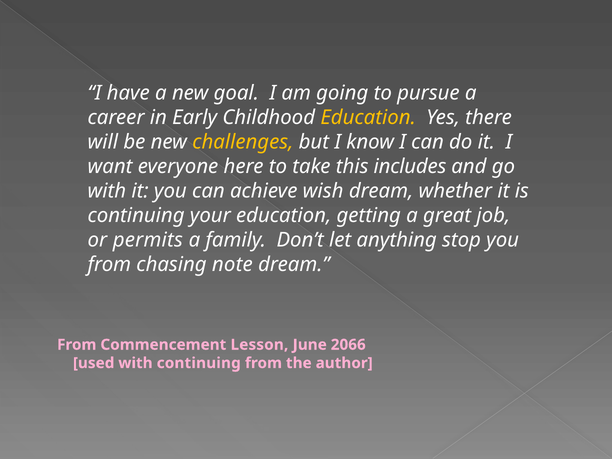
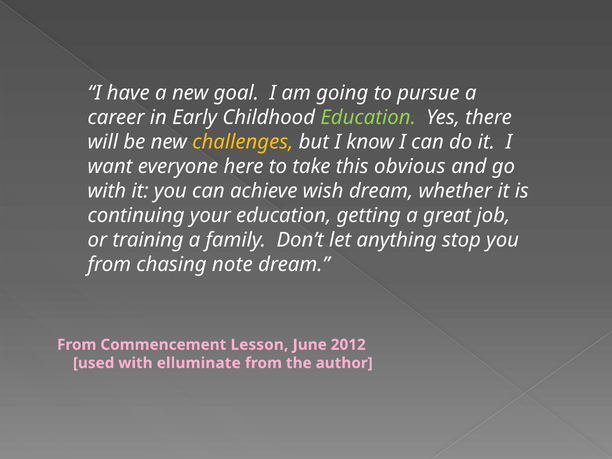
Education colour: yellow -> light green (368, 118)
includes: includes -> obvious (410, 167)
permits: permits -> training (148, 240)
2066: 2066 -> 2012 (348, 345)
with continuing: continuing -> elluminate (199, 363)
